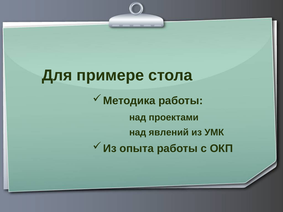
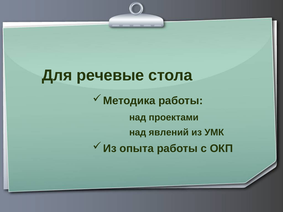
примере: примере -> речевые (110, 75)
